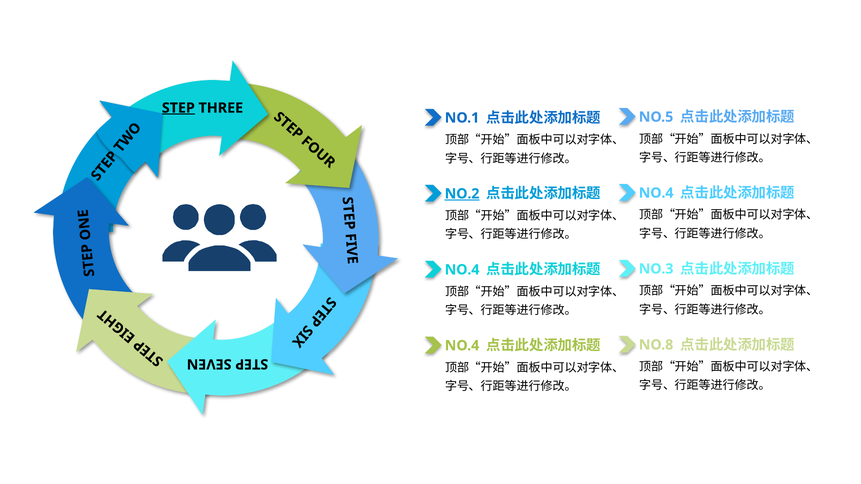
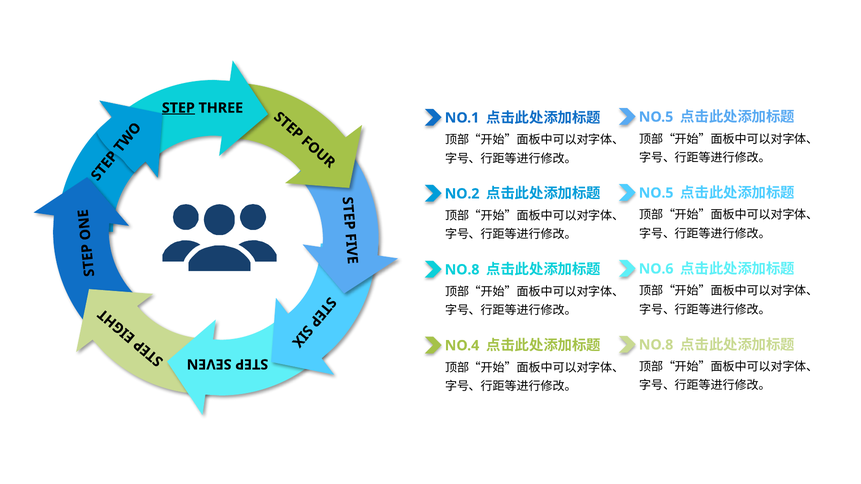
NO.4: NO.4 -> NO.5 (656, 193)
NO.2 underline: present -> none (462, 194)
NO.3: NO.3 -> NO.6 (656, 269)
NO.4: NO.4 -> NO.8 (462, 270)
